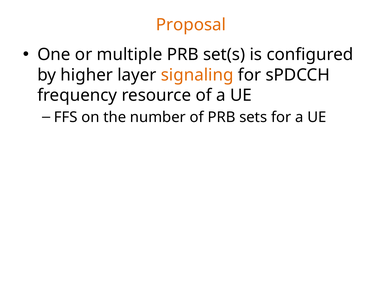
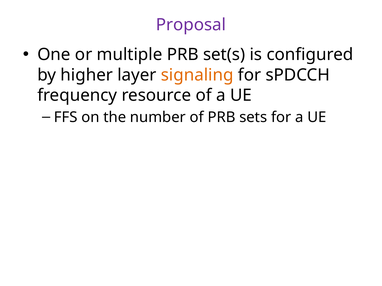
Proposal colour: orange -> purple (191, 25)
